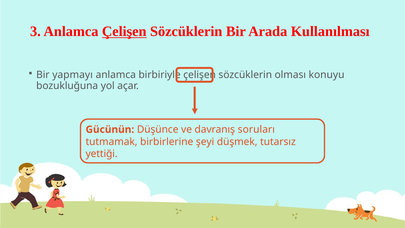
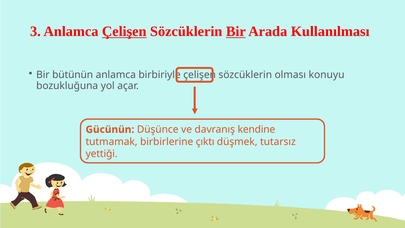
Bir underline: none -> present (236, 32)
yapmayı: yapmayı -> bütünün (73, 75)
soruları: soruları -> kendine (256, 129)
şeyi: şeyi -> çıktı (205, 142)
